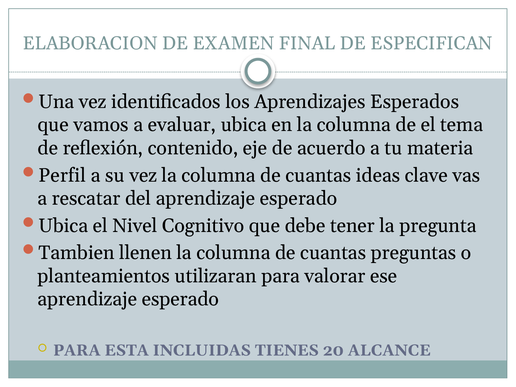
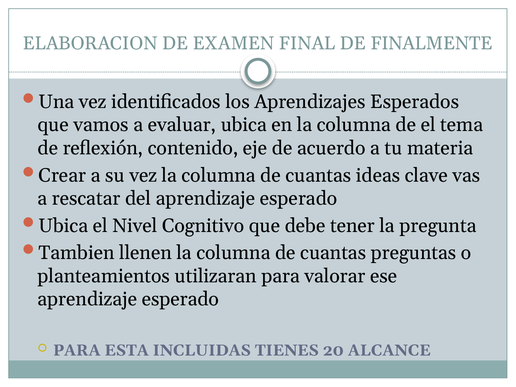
ESPECIFICAN: ESPECIFICAN -> FINALMENTE (432, 43)
Perfil: Perfil -> Crear (62, 175)
